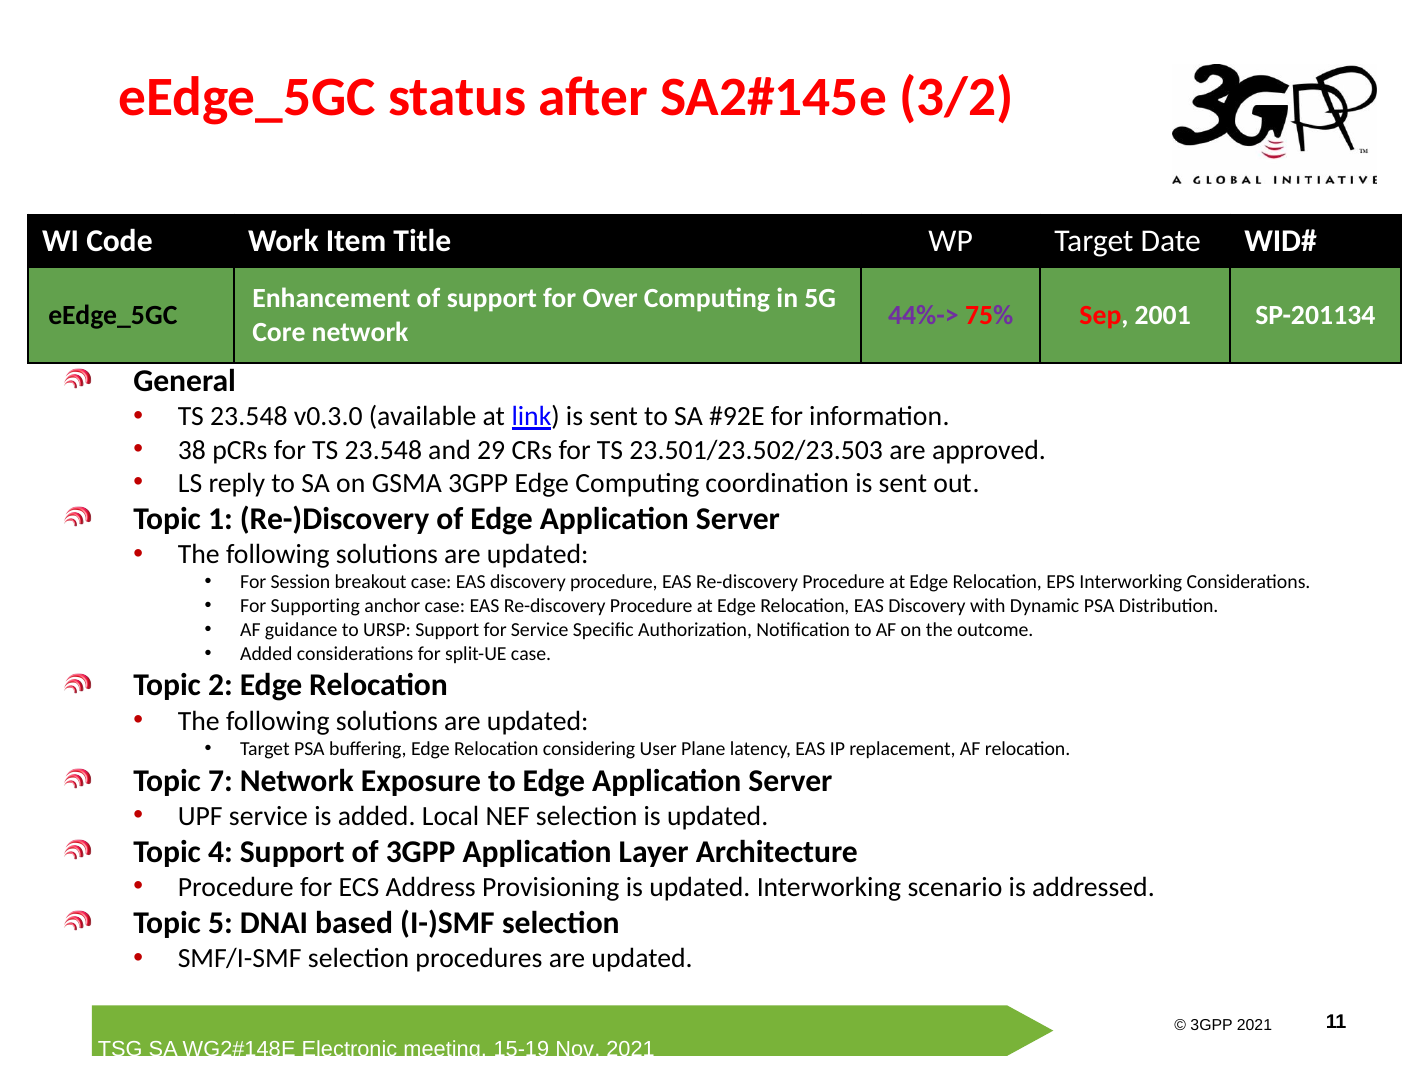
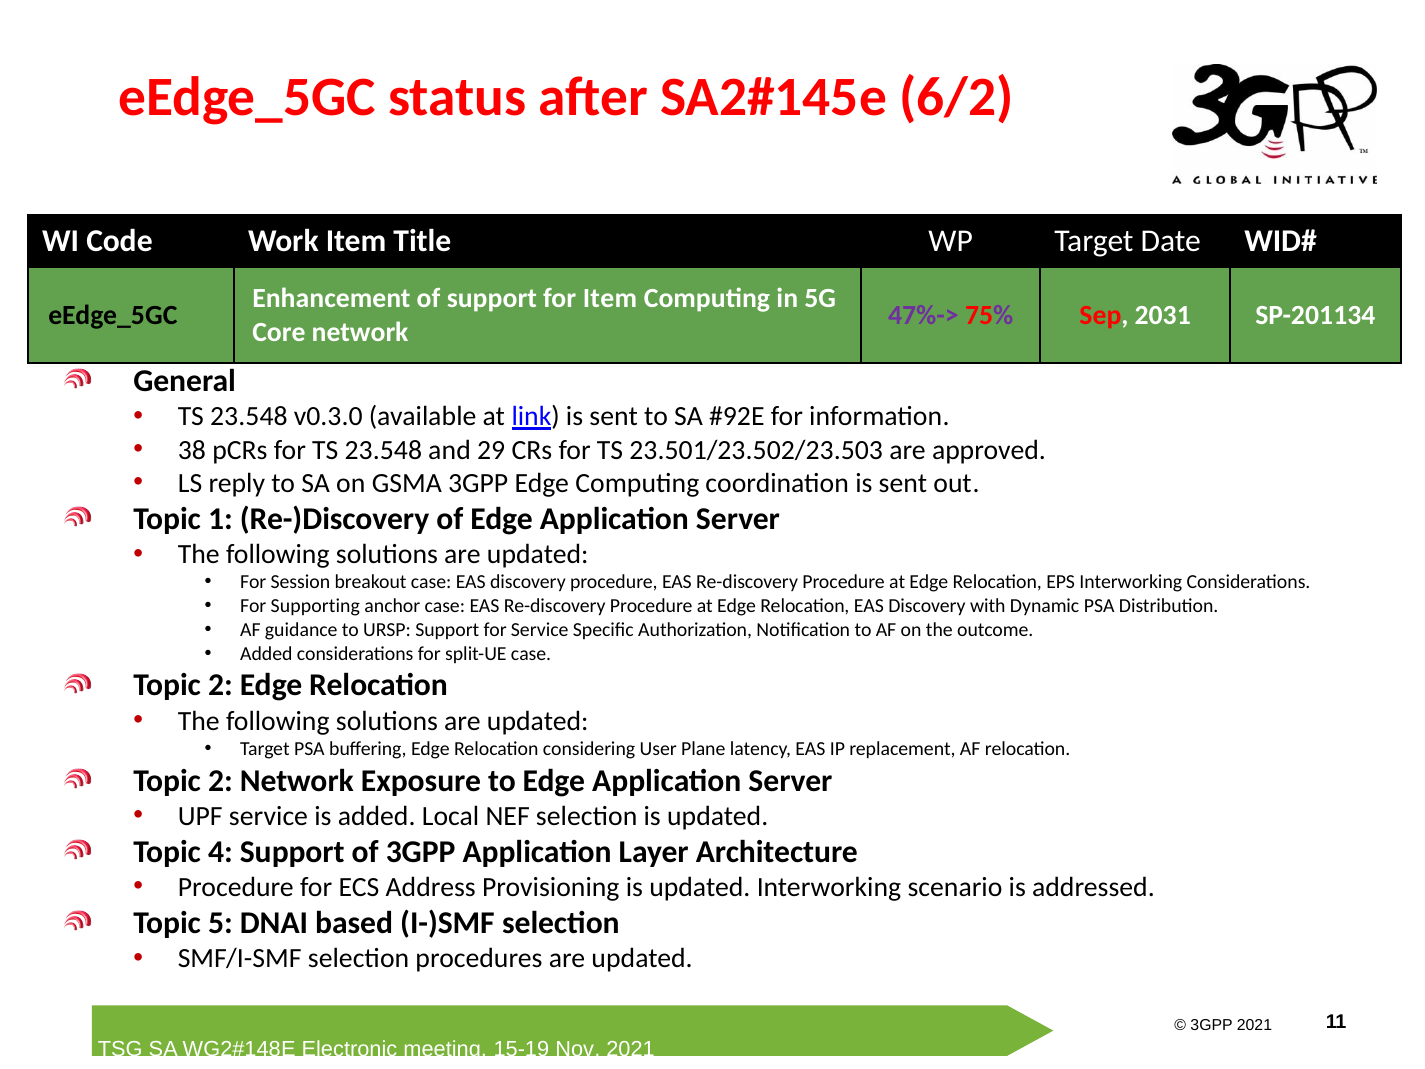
3/2: 3/2 -> 6/2 (956, 98)
for Over: Over -> Item (610, 299)
44%->: 44%-> -> 47%-> (923, 316)
2001: 2001 -> 2031 (1163, 316)
7: 7 -> 2 (220, 780)
